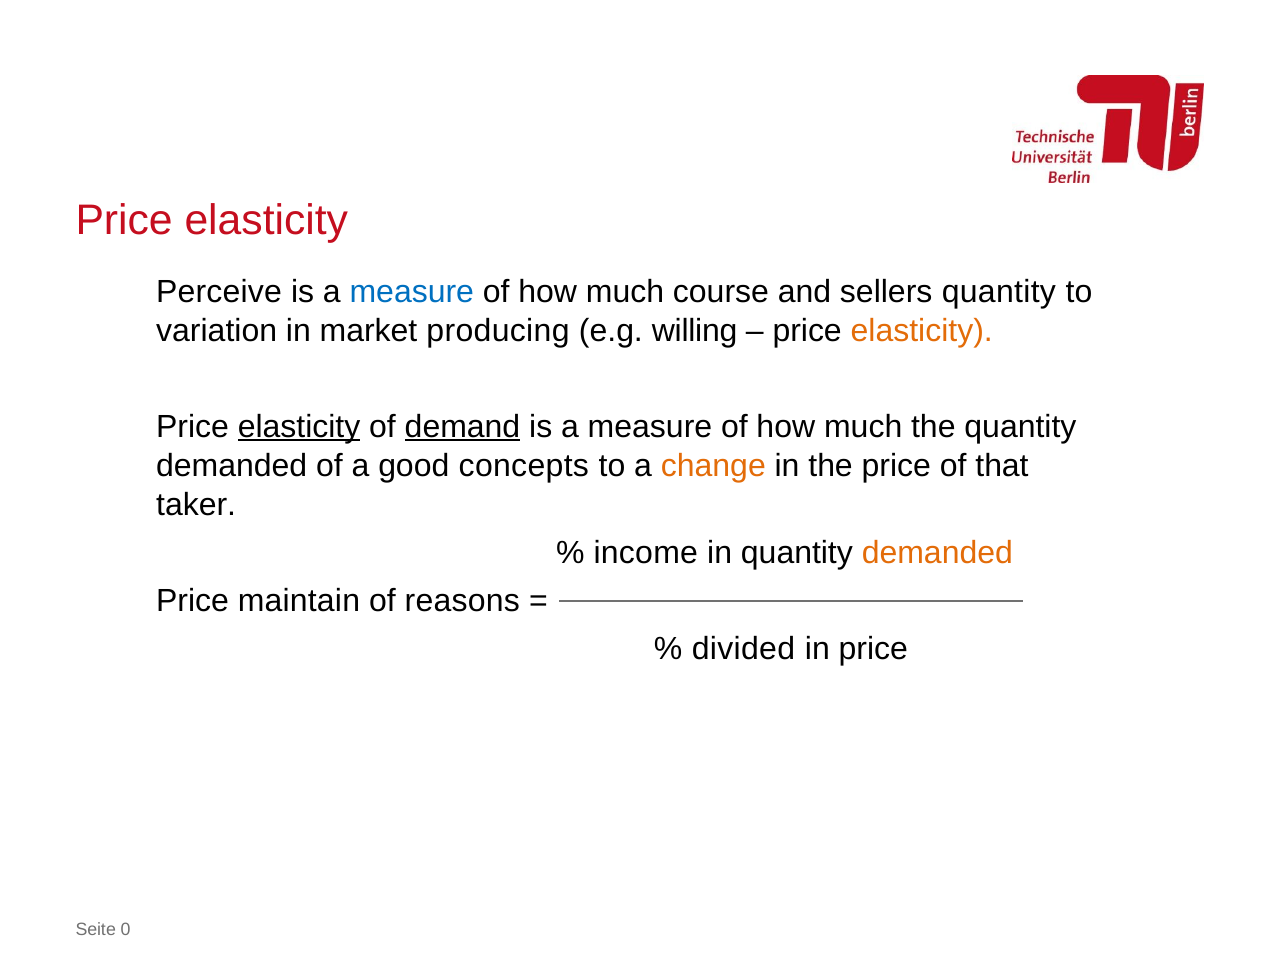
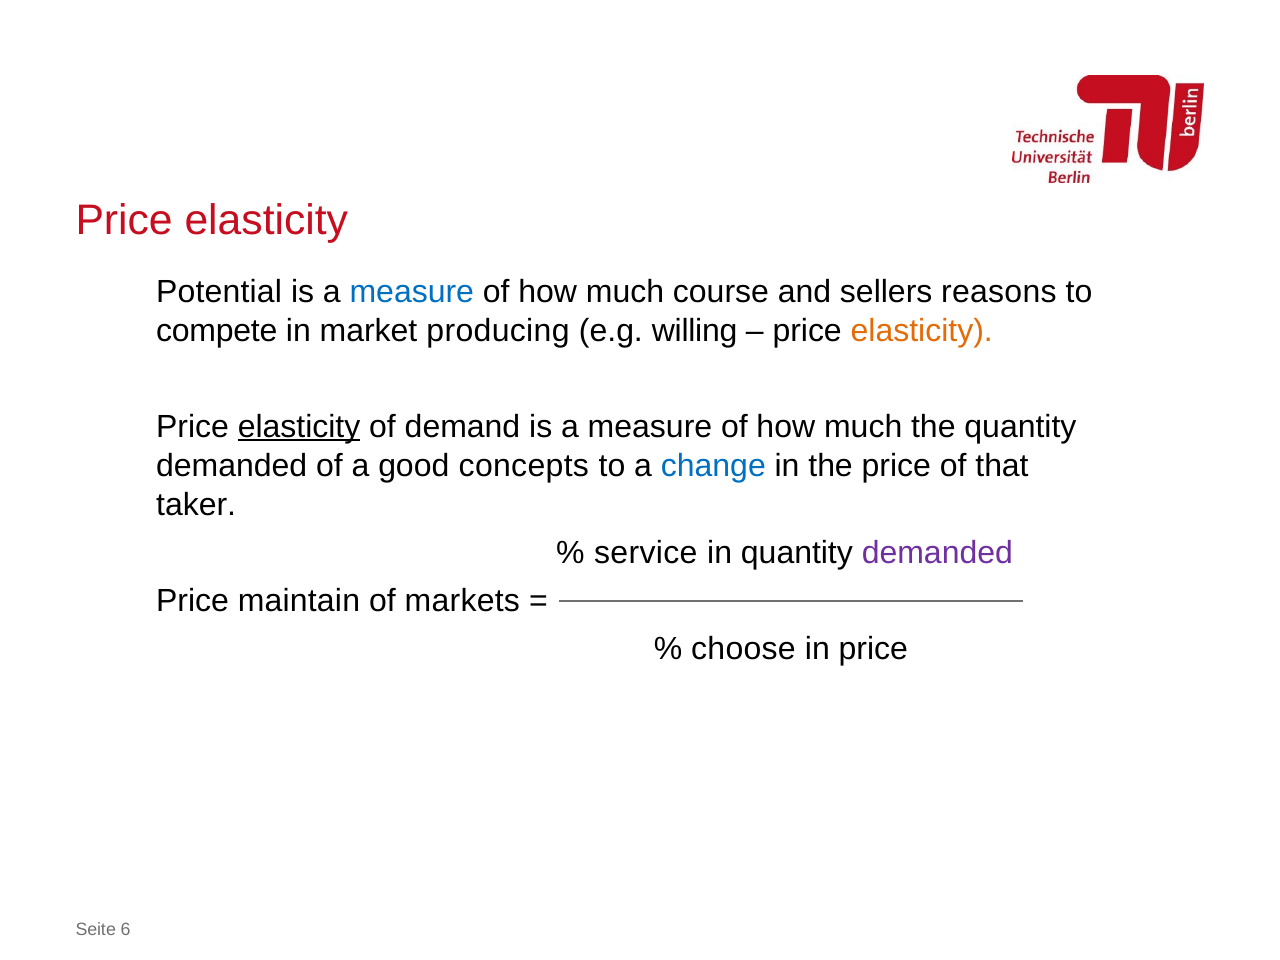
Perceive: Perceive -> Potential (219, 292)
sellers quantity: quantity -> reasons (999, 292)
variation: variation -> compete (217, 331)
demand underline: present -> none (463, 427)
change colour: orange -> blue (713, 466)
income: income -> service (646, 553)
demanded colour: orange -> purple (937, 553)
reasons: reasons -> markets (462, 601)
divided: divided -> choose (743, 649)
0: 0 -> 6 (126, 930)
